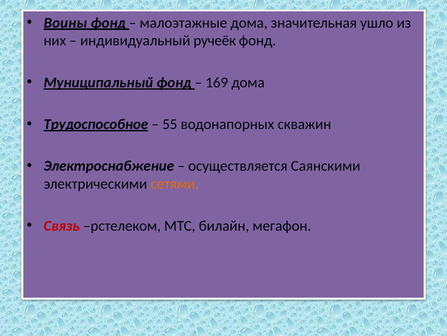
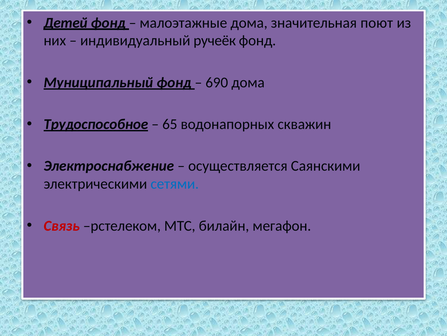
Воины: Воины -> Детей (66, 23)
ушло: ушло -> поют (377, 23)
169: 169 -> 690 (217, 82)
55: 55 -> 65 (170, 124)
сетями colour: orange -> blue (175, 184)
